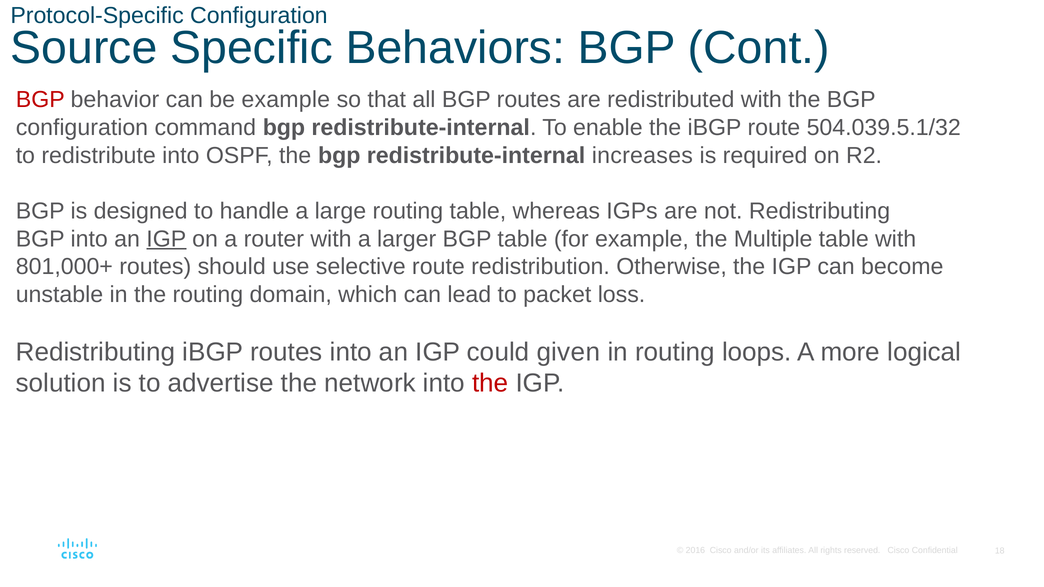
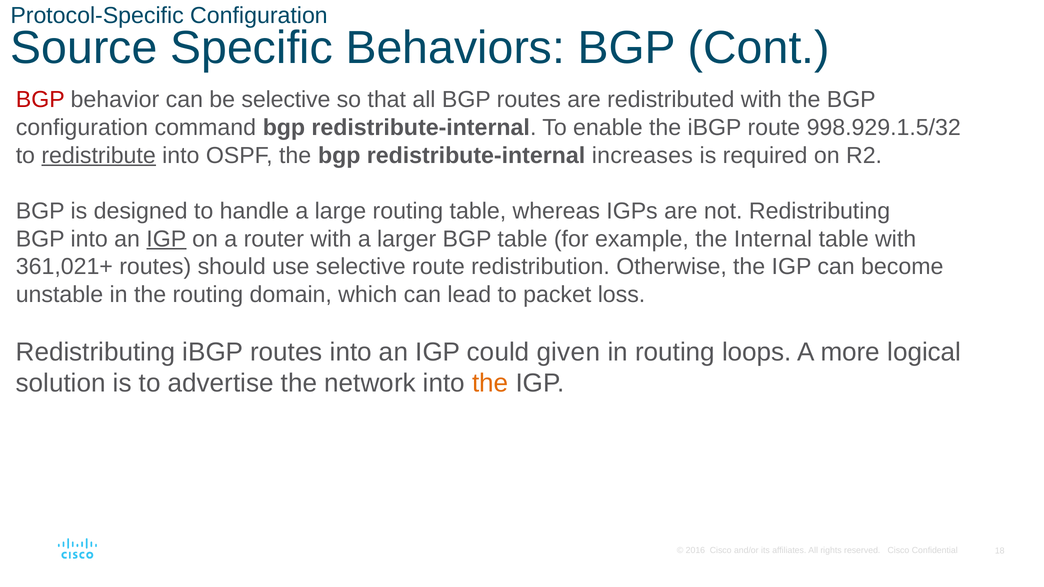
be example: example -> selective (286, 100)
504.039.5.1/32: 504.039.5.1/32 -> 998.929.1.5/32 (884, 128)
redistribute underline: none -> present (99, 155)
Multiple: Multiple -> Internal (773, 239)
801,000+: 801,000+ -> 361,021+ (64, 267)
the colour: red -> orange (490, 384)
